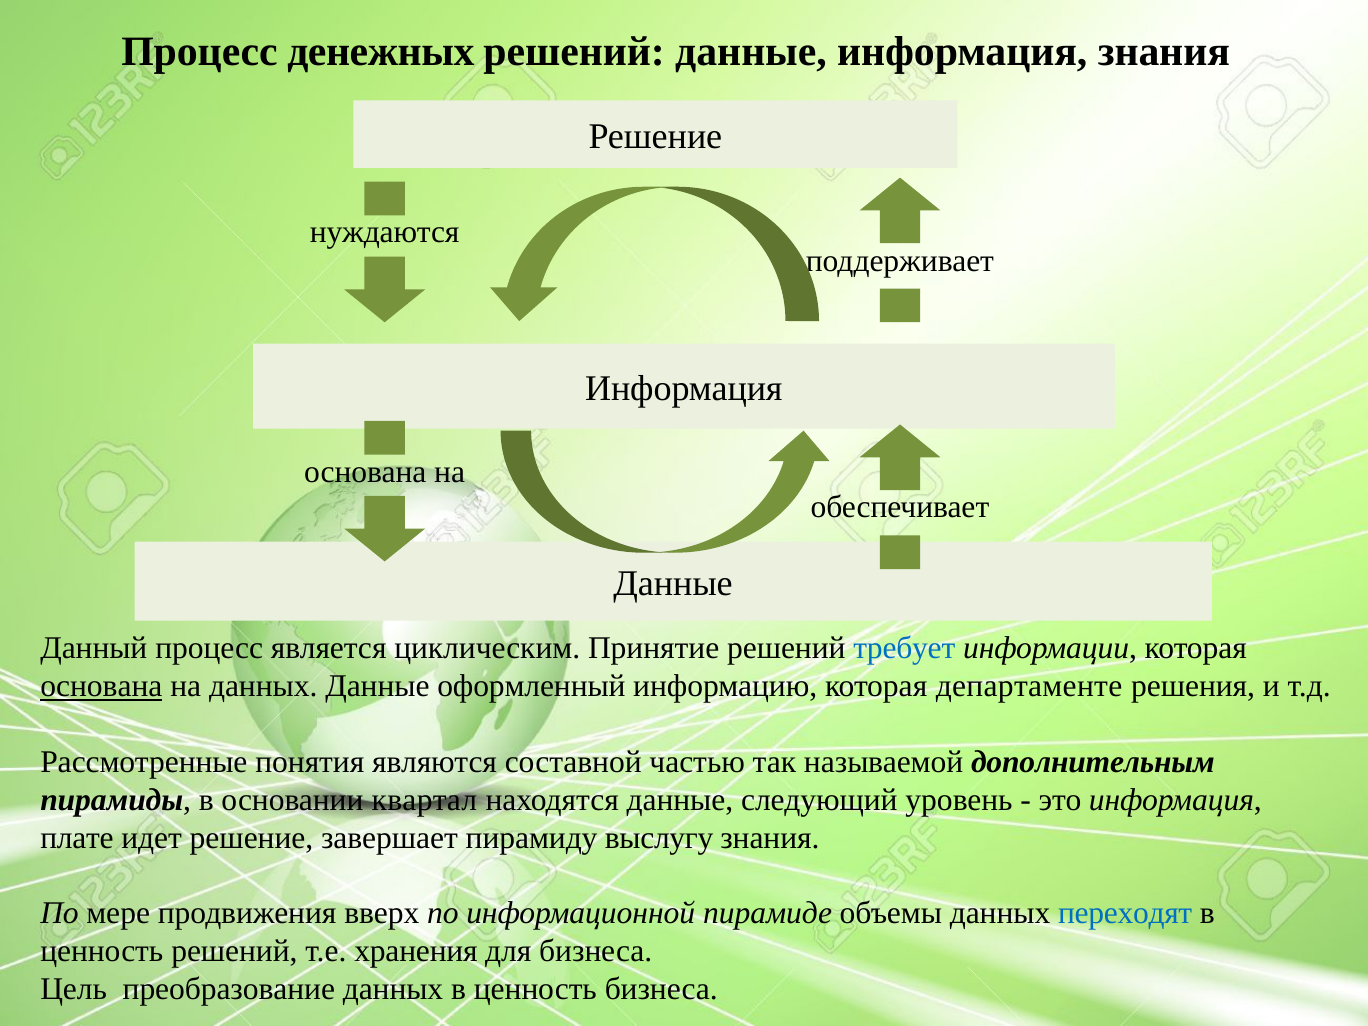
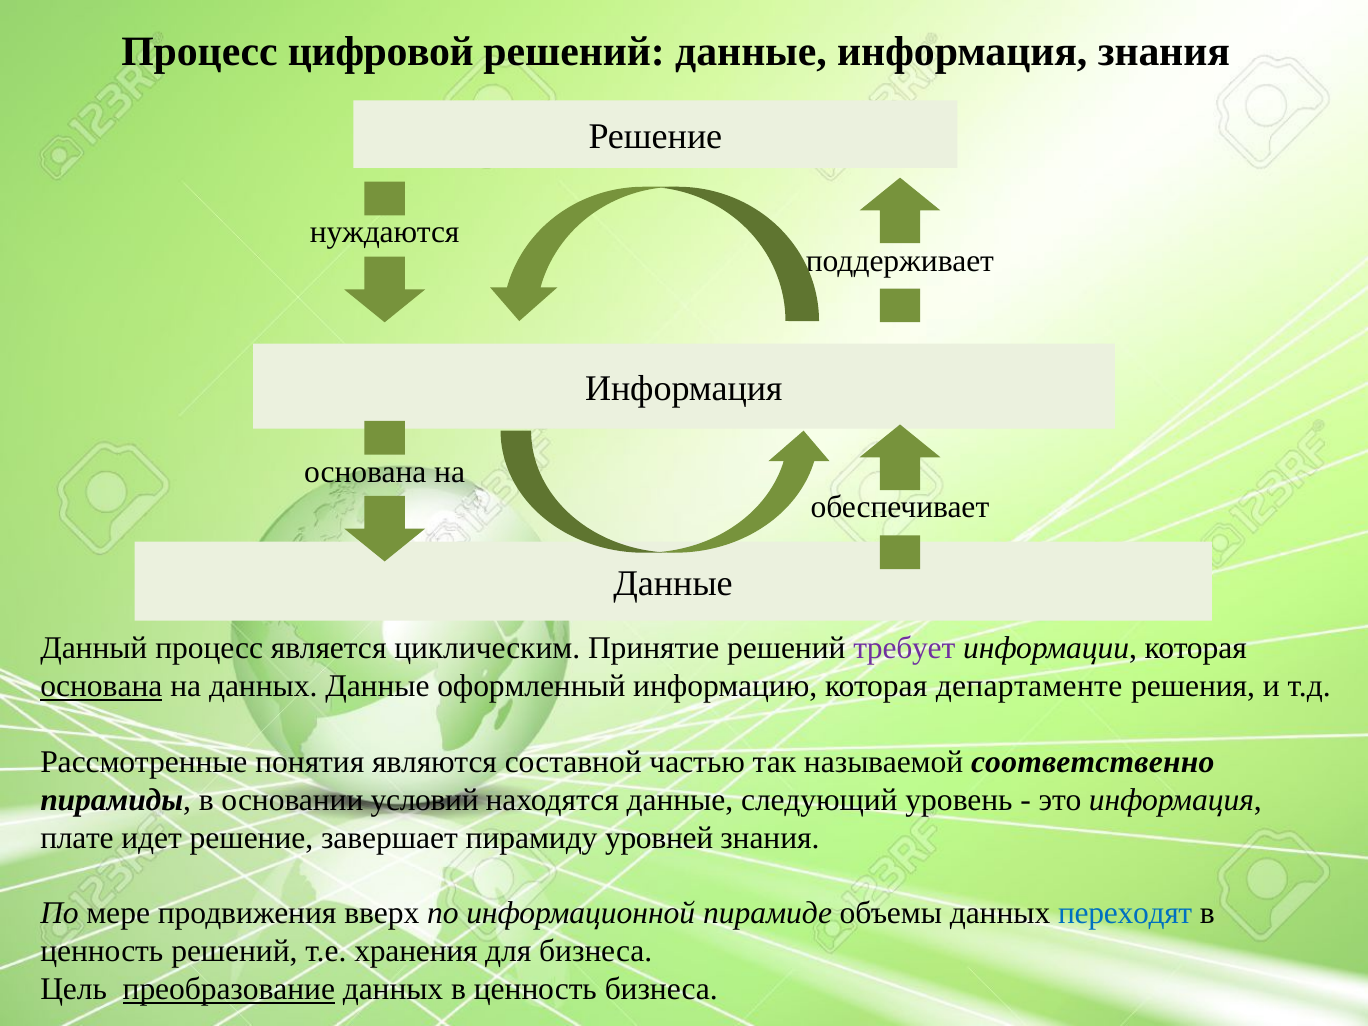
денежных: денежных -> цифровой (381, 52)
требует colour: blue -> purple (904, 649)
дополнительным: дополнительным -> соответственно (1093, 762)
квартал: квартал -> условий (425, 800)
выслугу: выслугу -> уровней (659, 838)
преобразование underline: none -> present (229, 989)
